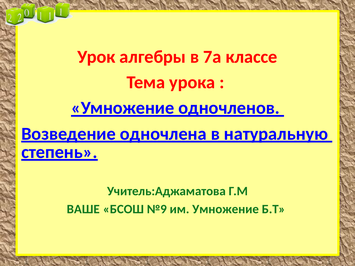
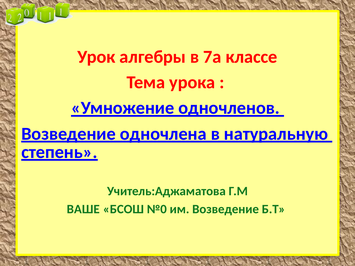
№9: №9 -> №0 (157, 209)
им Умножение: Умножение -> Возведение (226, 209)
